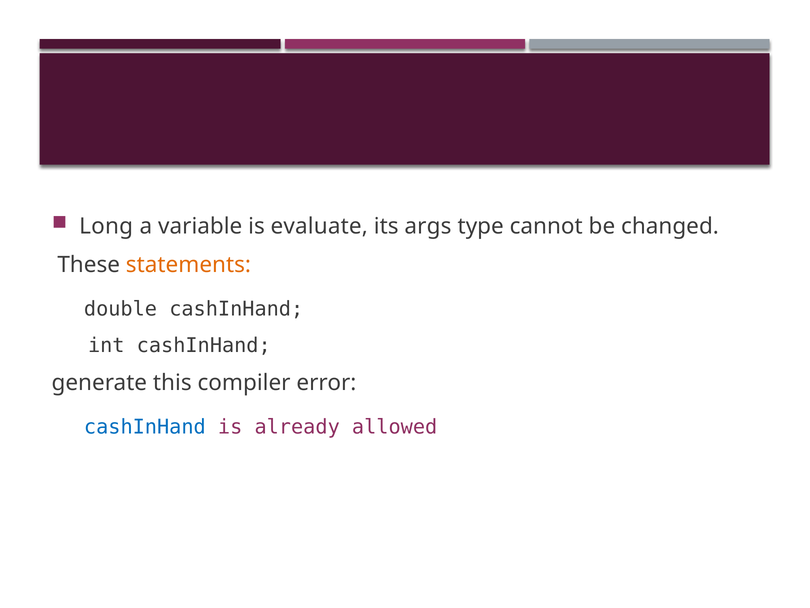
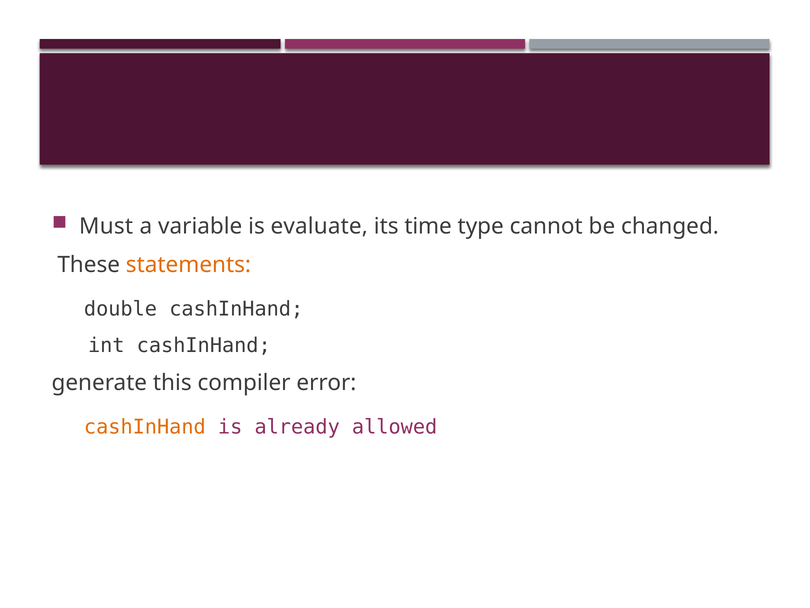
Long: Long -> Must (106, 226)
args: args -> time (428, 226)
cashInHand colour: blue -> orange (145, 427)
